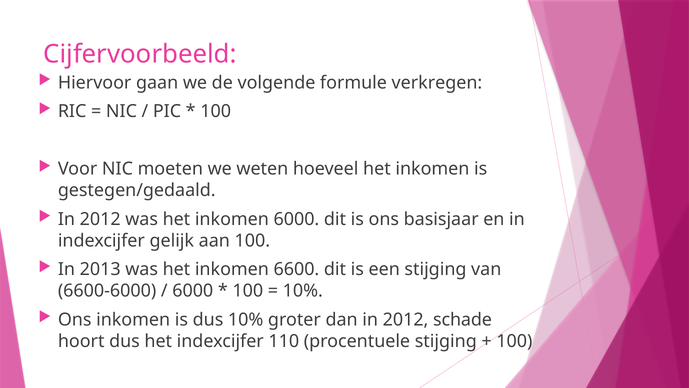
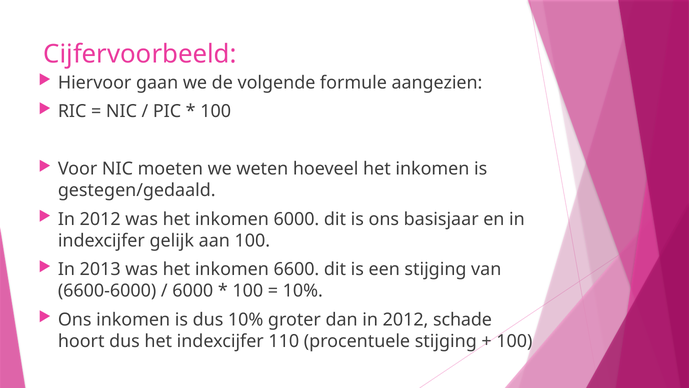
verkregen: verkregen -> aangezien (437, 83)
